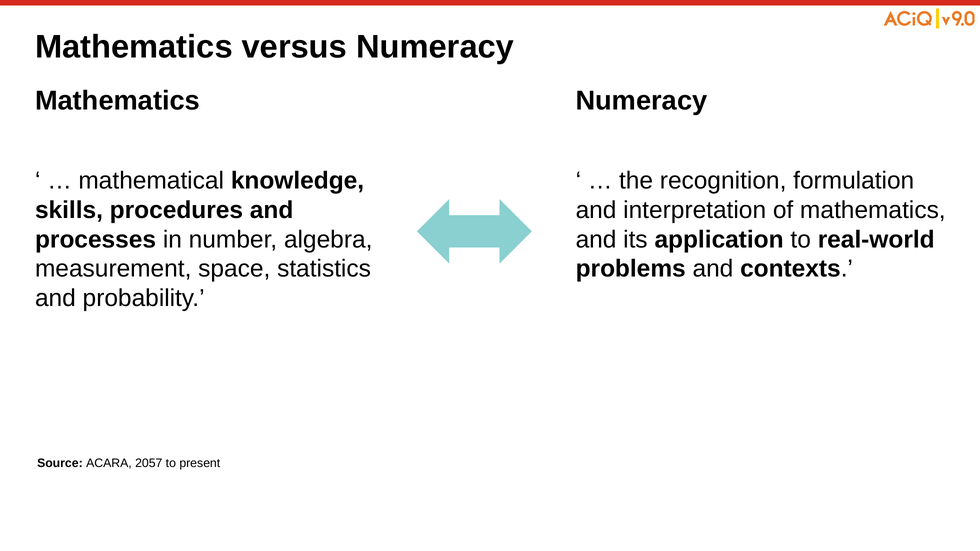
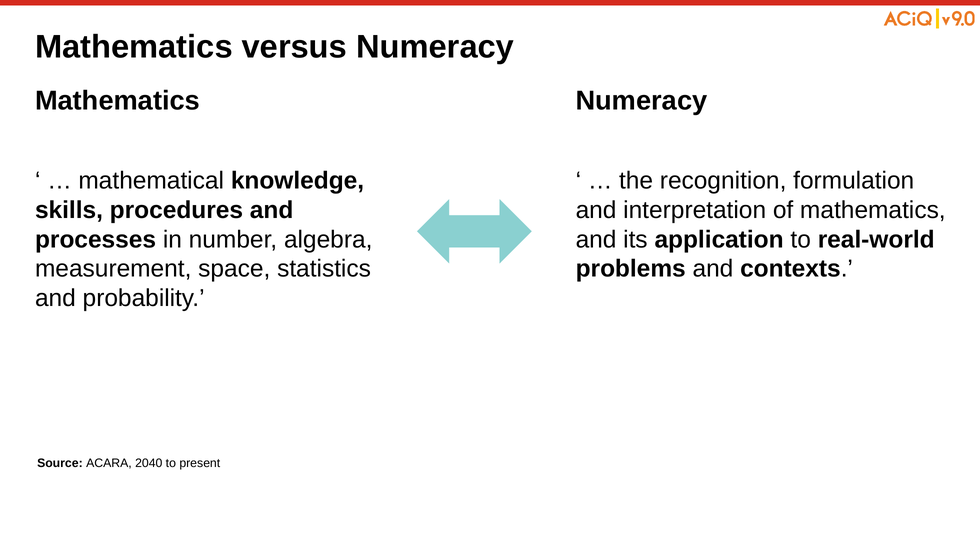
2057: 2057 -> 2040 (149, 463)
